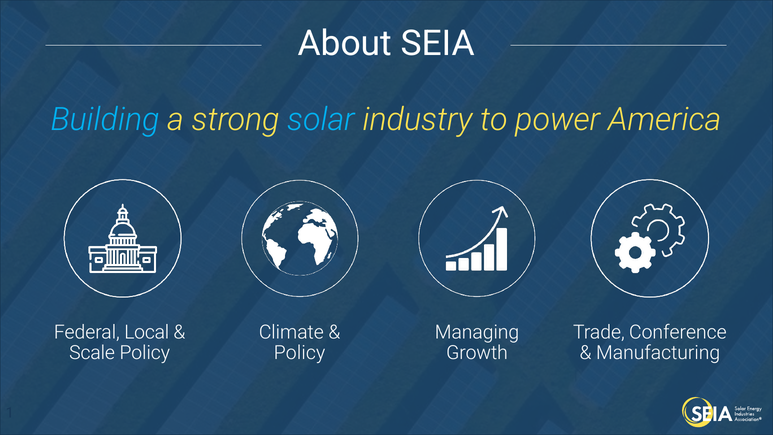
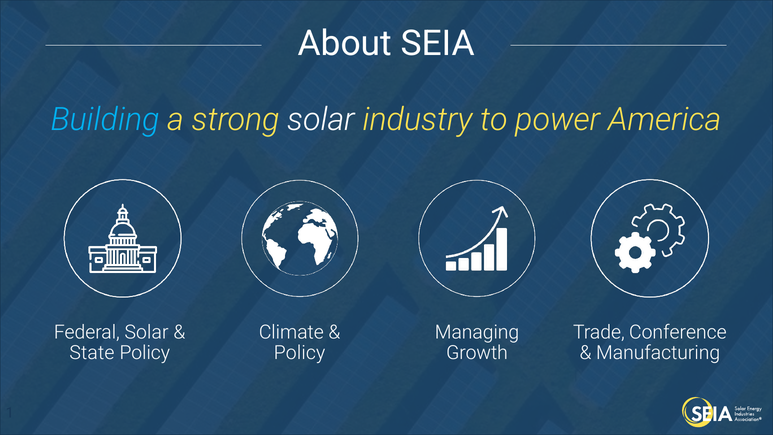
solar colour: light blue -> white (321, 120)
Federal Local: Local -> Solar (147, 332)
Scale: Scale -> State (92, 353)
